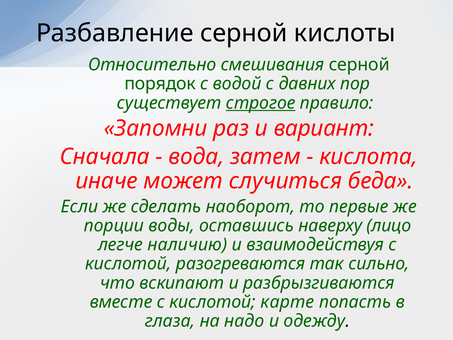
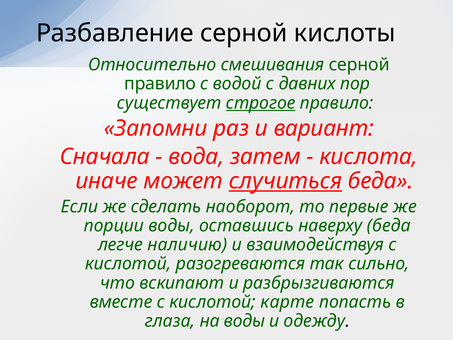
порядок: порядок -> правило (160, 84)
случиться underline: none -> present (285, 181)
наверху лицо: лицо -> беда (389, 226)
на надо: надо -> воды (244, 321)
